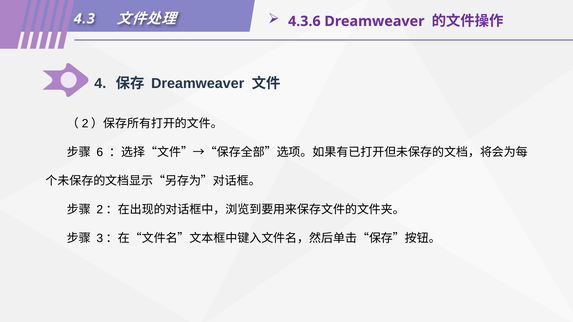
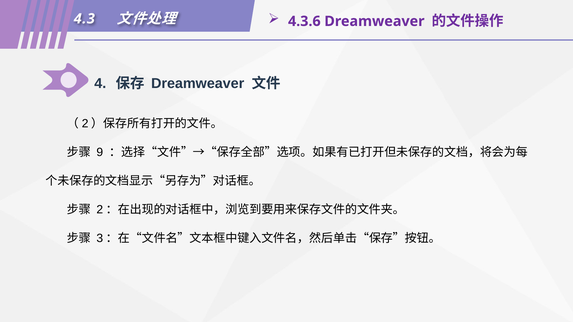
6: 6 -> 9 (100, 152)
